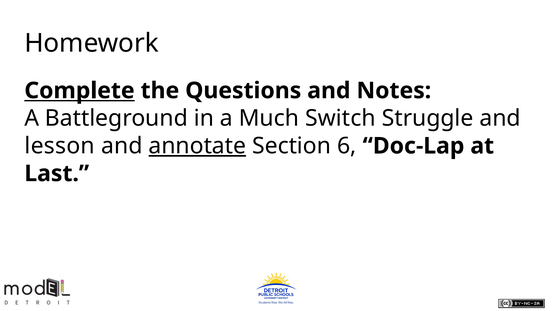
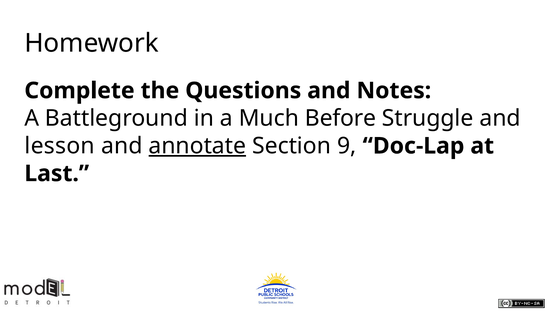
Complete underline: present -> none (79, 90)
Switch: Switch -> Before (341, 118)
6: 6 -> 9 (347, 146)
